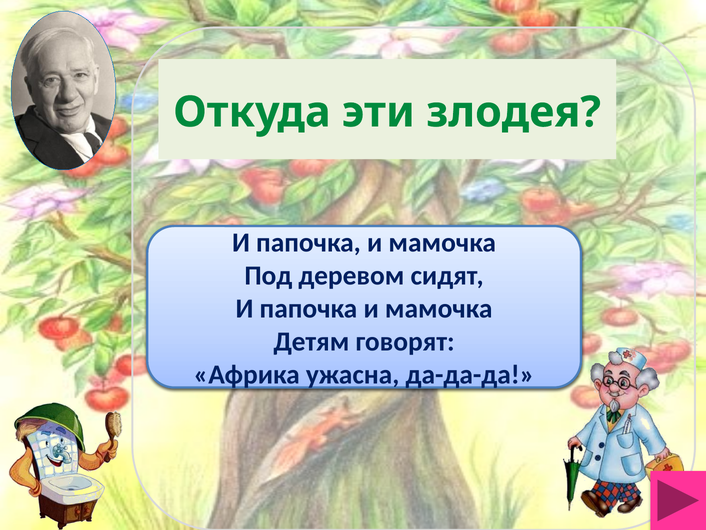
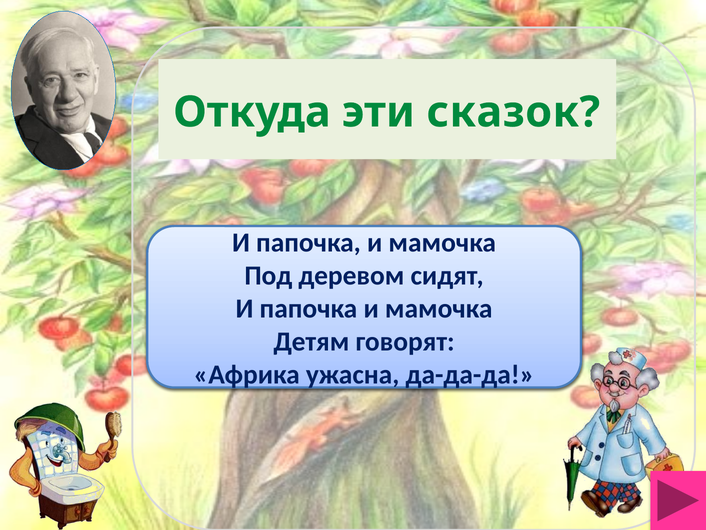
злодея: злодея -> сказок (513, 112)
